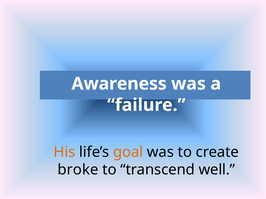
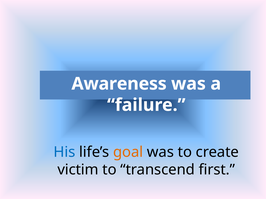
His colour: orange -> blue (64, 152)
broke: broke -> victim (78, 170)
well: well -> first (217, 170)
